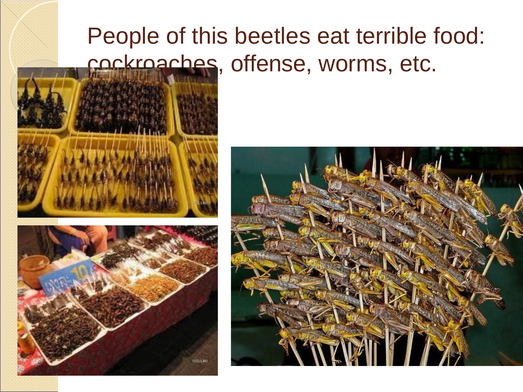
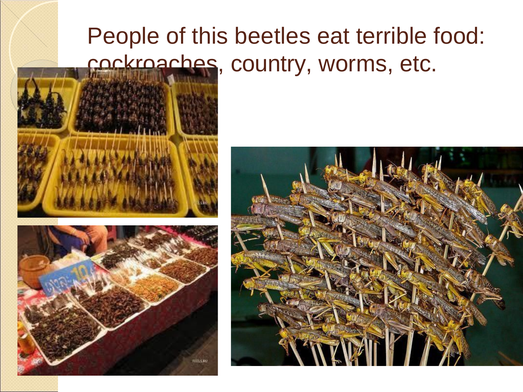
offense: offense -> country (271, 64)
